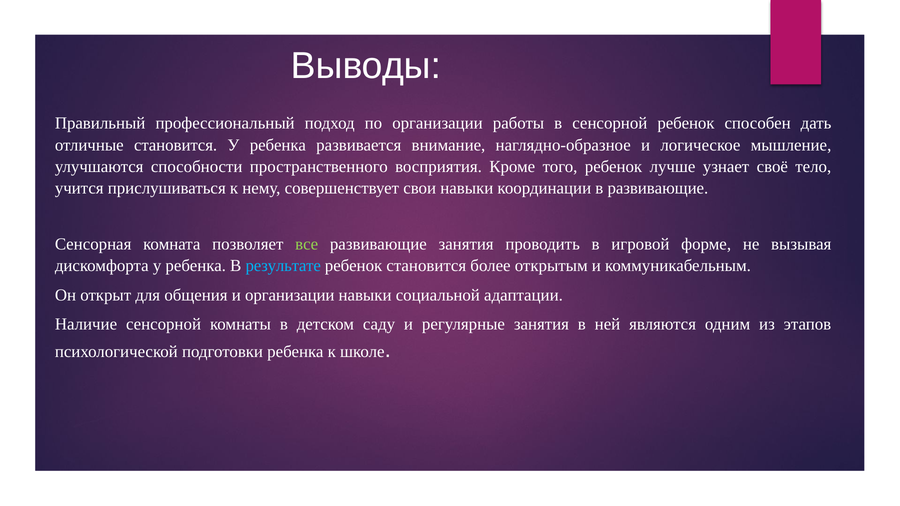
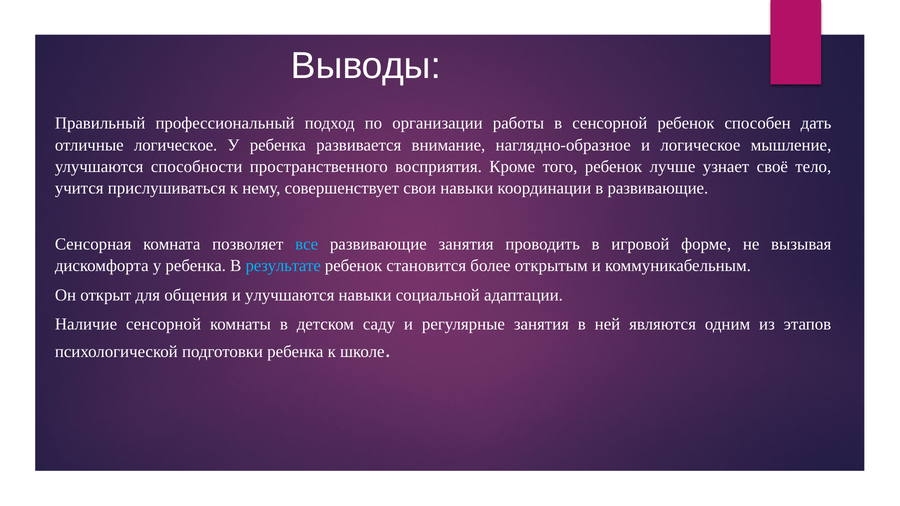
отличные становится: становится -> логическое (176, 145)
все colour: light green -> light blue (307, 244)
и организации: организации -> улучшаются (290, 295)
